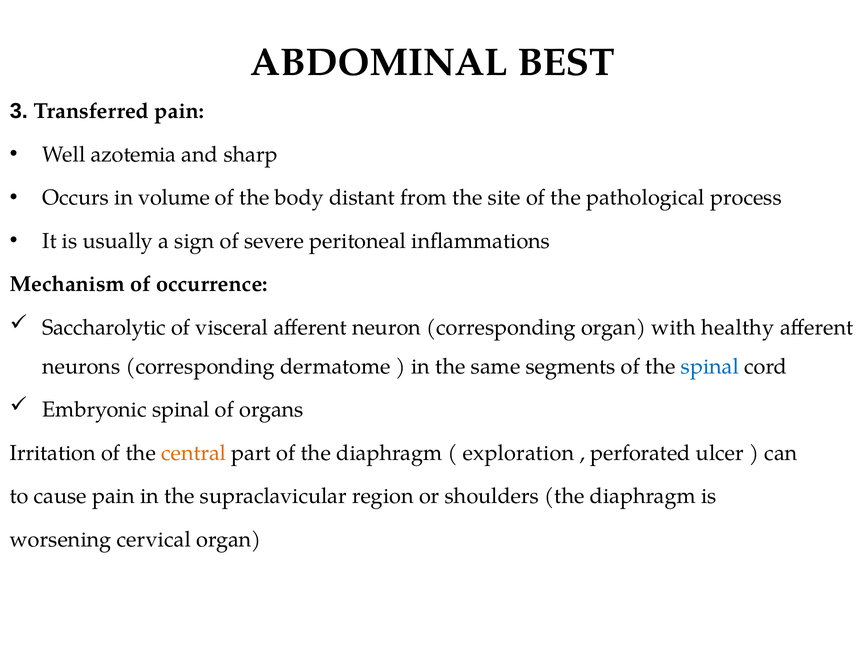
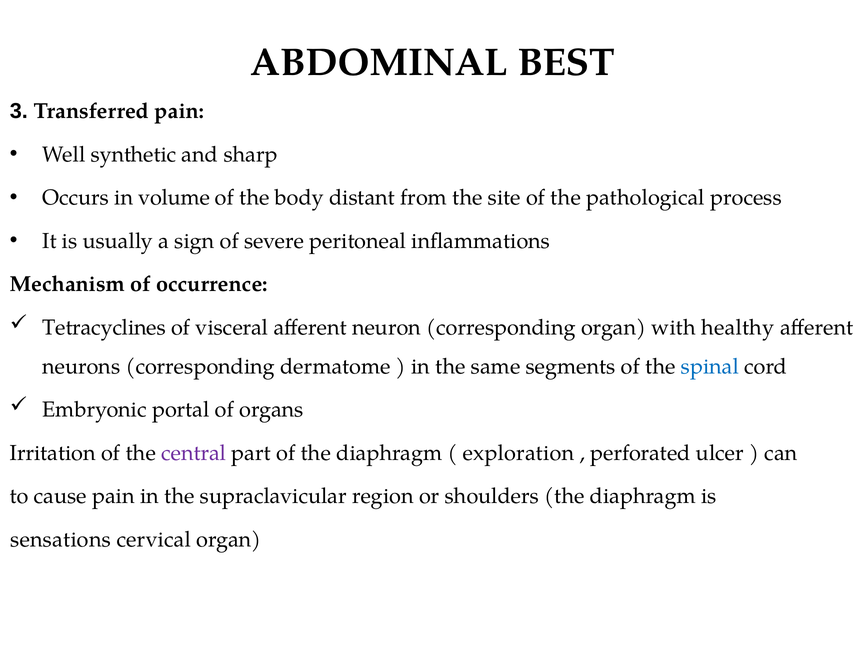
azotemia: azotemia -> synthetic (133, 154)
Saccharolytic: Saccharolytic -> Tetracyclines (104, 327)
Embryonic spinal: spinal -> portal (181, 409)
central colour: orange -> purple (194, 453)
worsening: worsening -> sensations (61, 539)
